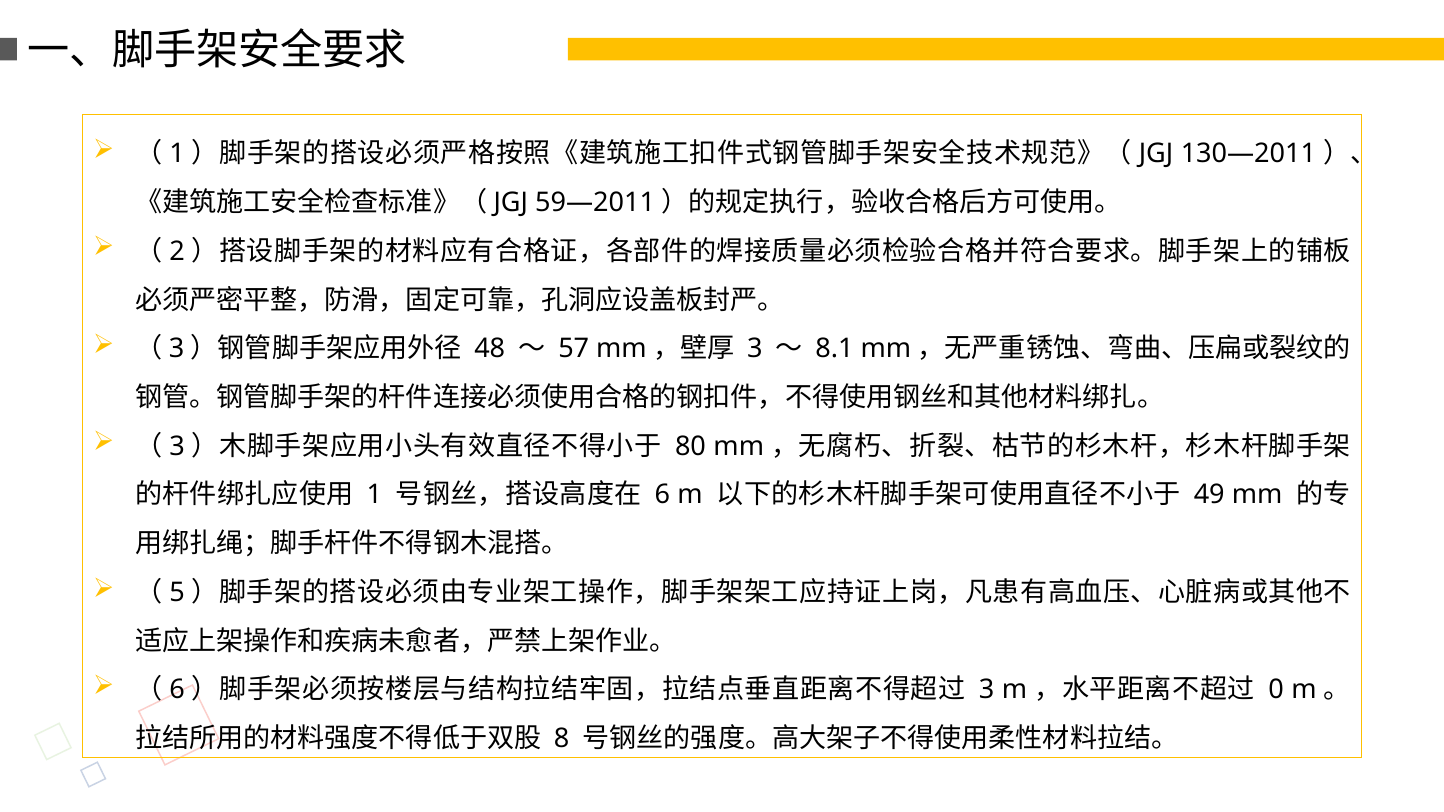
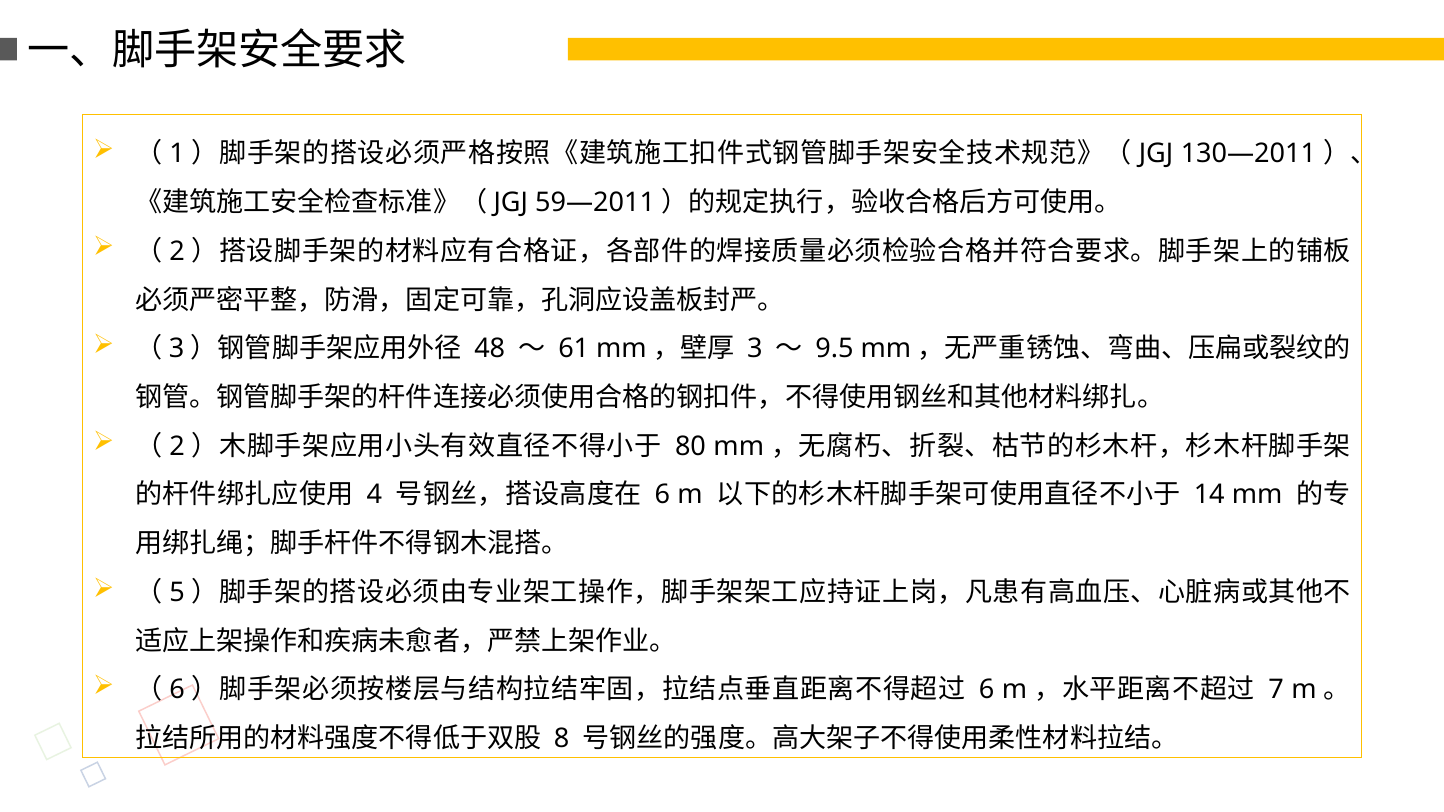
57: 57 -> 61 (574, 349)
8.1: 8.1 -> 9.5 (835, 349)
3: 3 -> 2 (177, 446)
1: 1 -> 4 (374, 495)
49: 49 -> 14 (1209, 495)
3: 3 -> 6 (987, 690)
0: 0 -> 7 (1276, 690)
